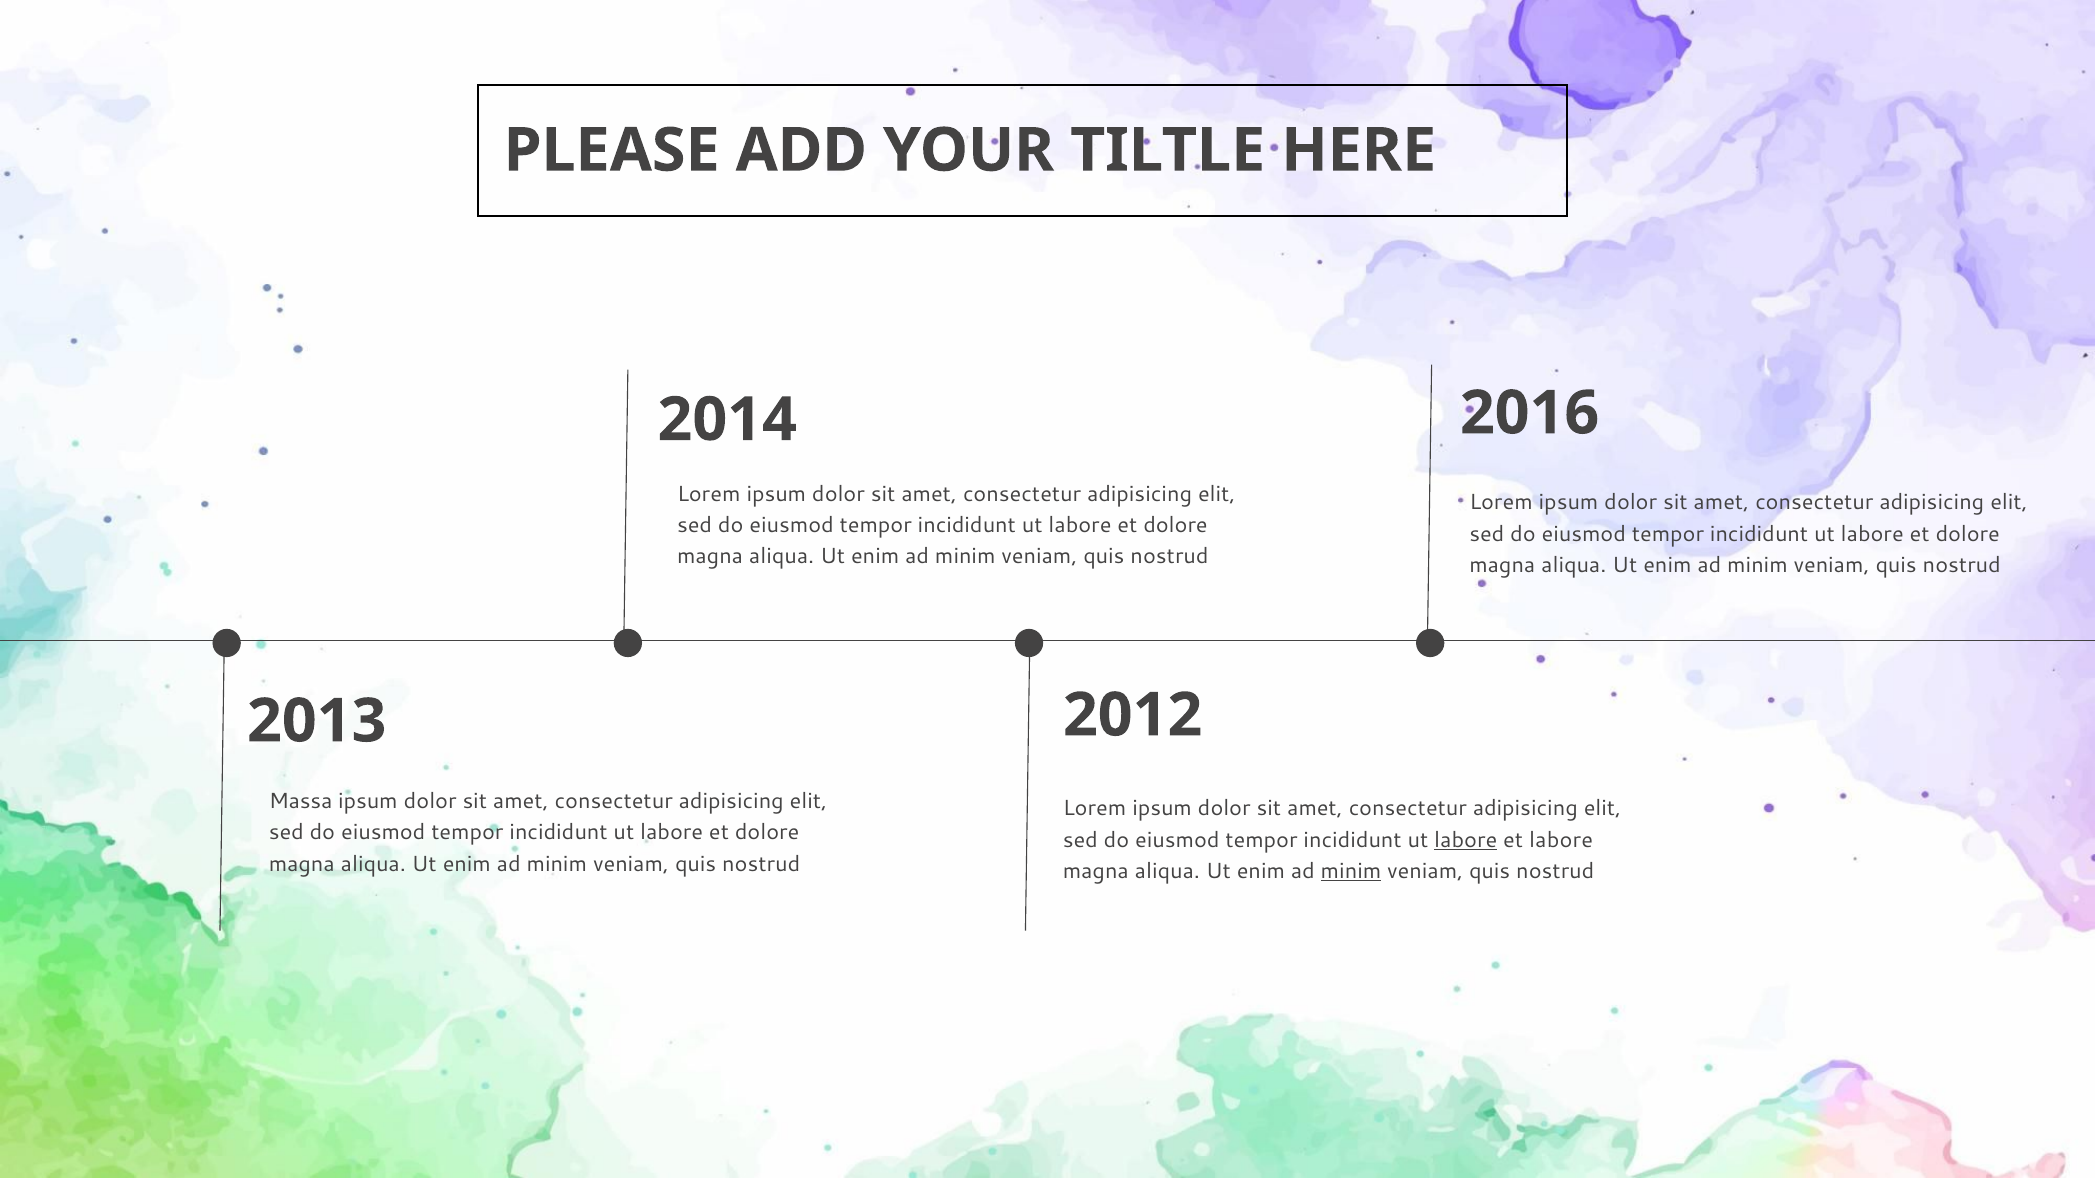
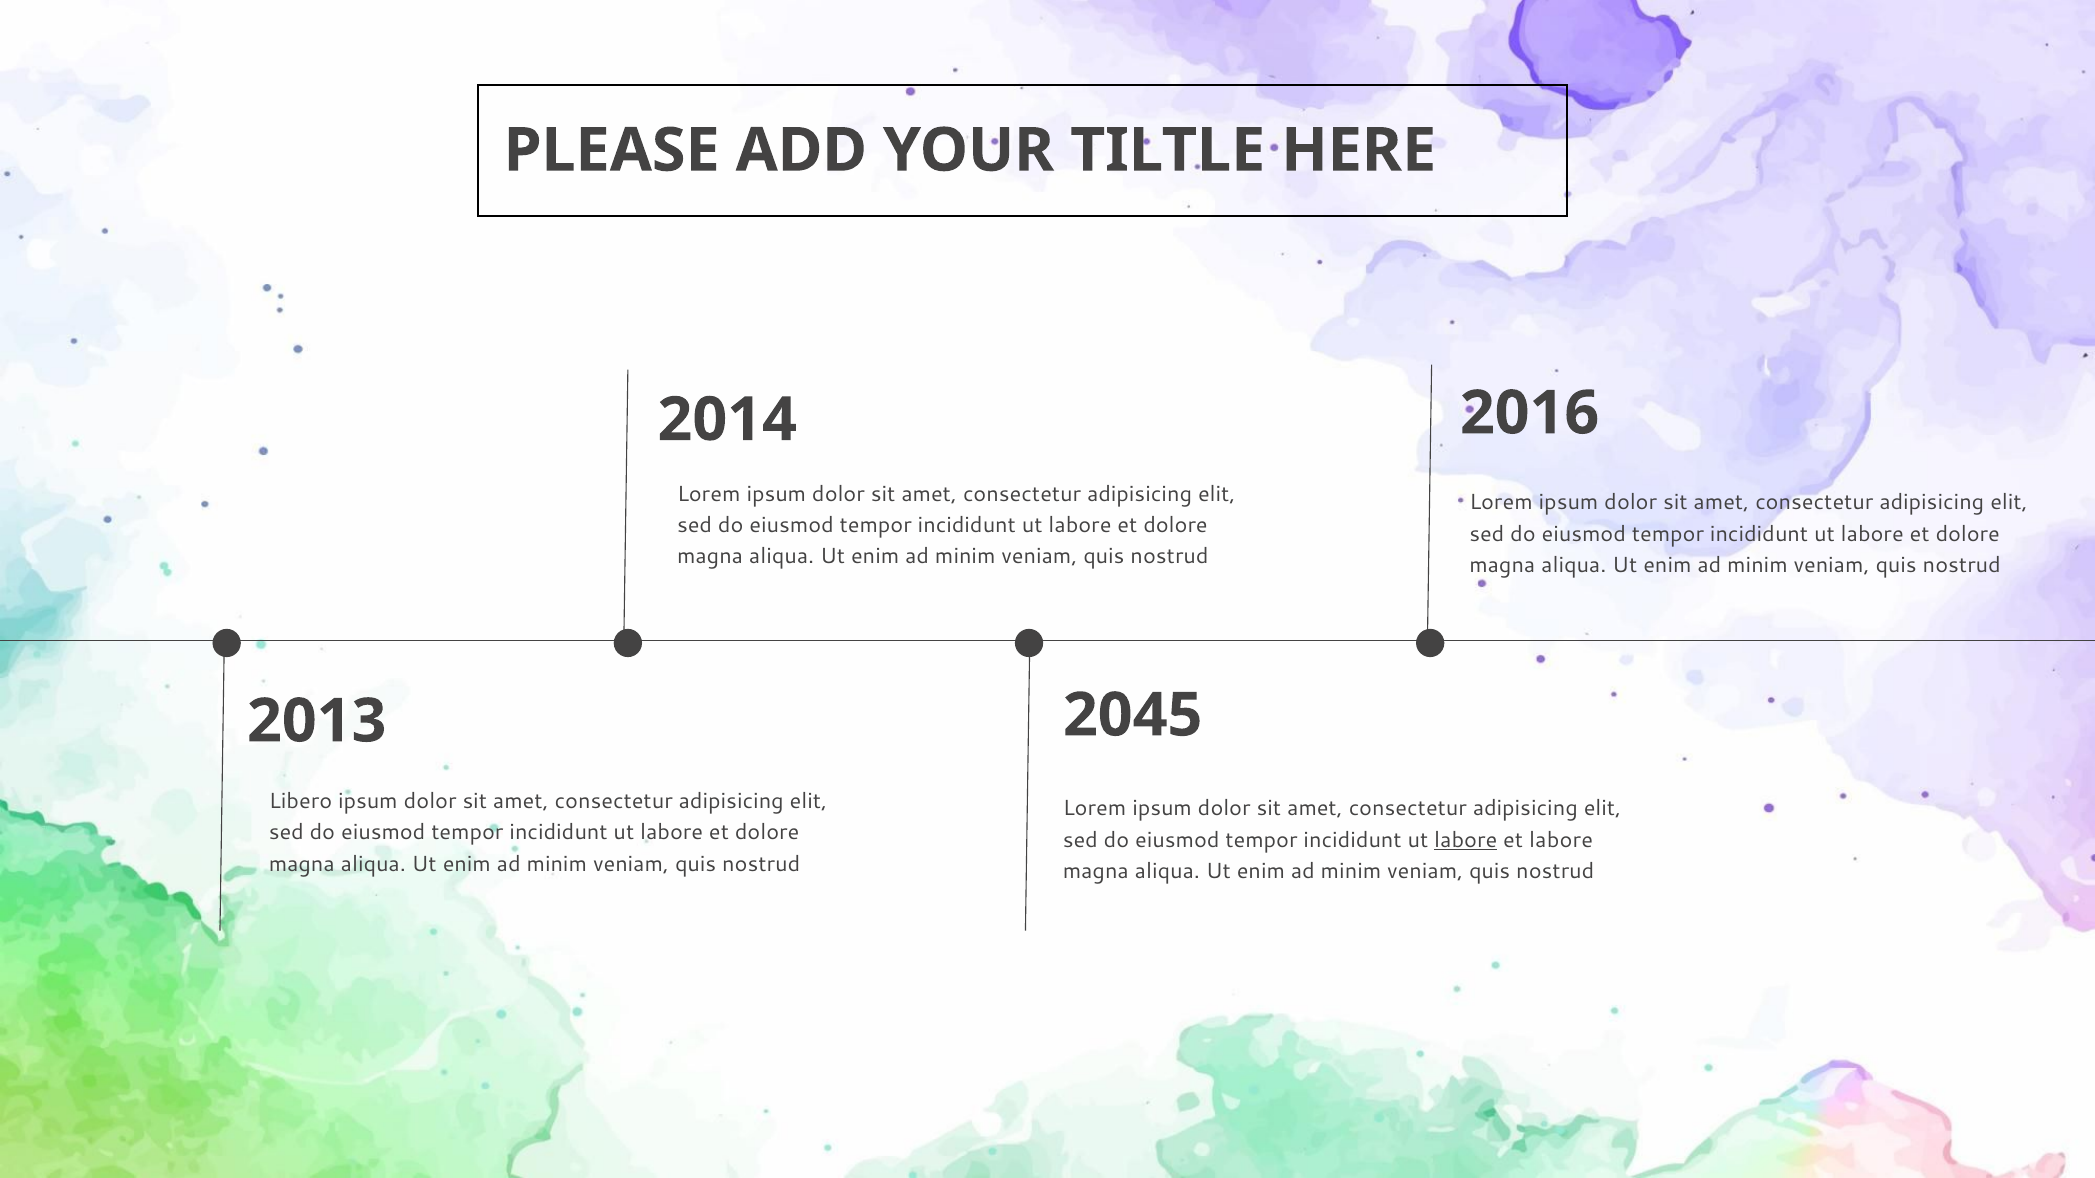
2012: 2012 -> 2045 (1133, 716)
Massa: Massa -> Libero (301, 801)
minim underline: present -> none (1351, 872)
